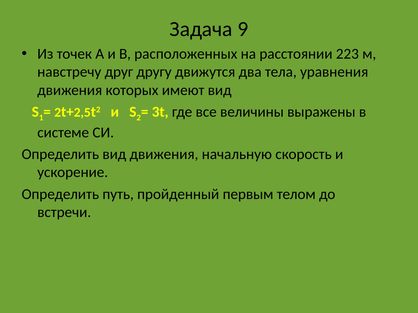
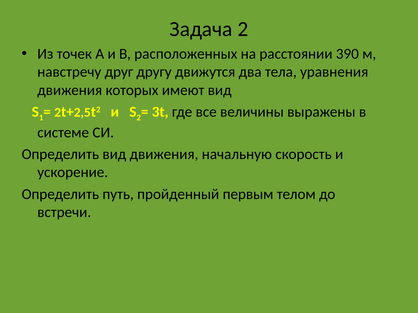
Задача 9: 9 -> 2 (243, 29)
223: 223 -> 390 (347, 54)
